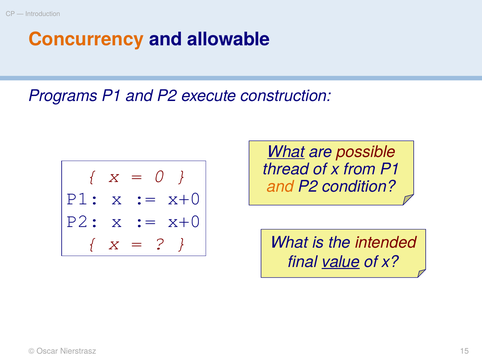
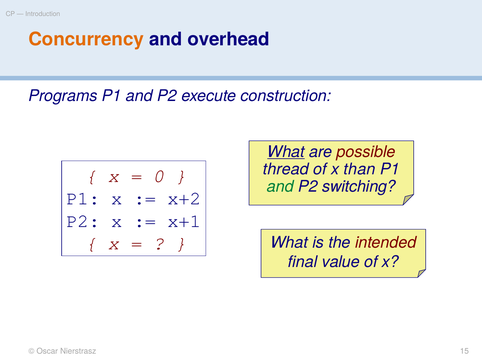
allowable: allowable -> overhead (229, 39)
from: from -> than (360, 169)
and colour: orange -> green (280, 186)
condition: condition -> switching (359, 186)
x+0: x+0 -> x+2 (184, 198)
x+0: x+0 -> x+1 (184, 221)
value underline: present -> none (341, 261)
